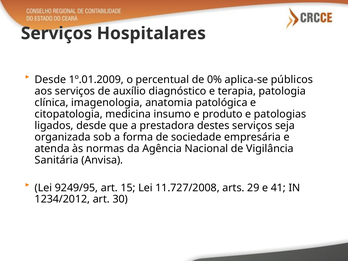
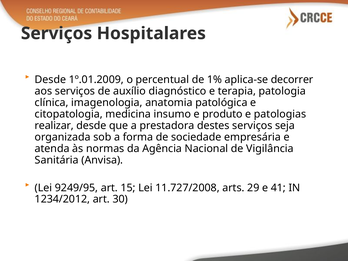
0%: 0% -> 1% (215, 80)
públicos: públicos -> decorrer (292, 80)
ligados: ligados -> realizar (54, 126)
